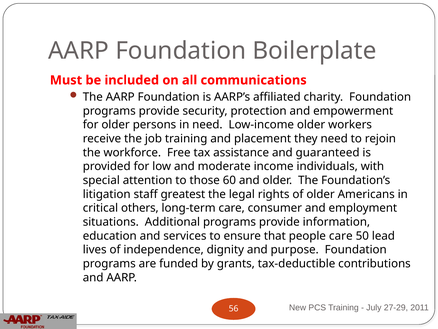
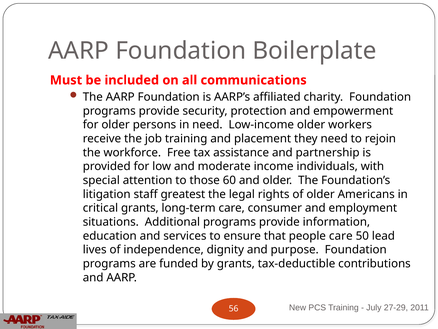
guaranteed: guaranteed -> partnership (328, 152)
critical others: others -> grants (140, 208)
